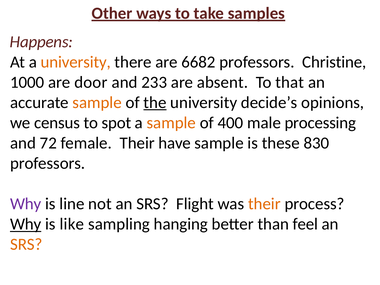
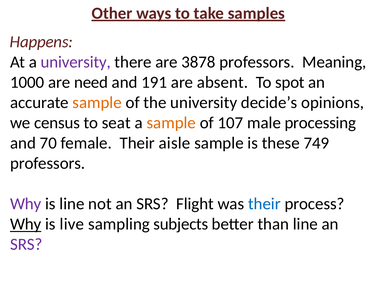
university colour: orange -> purple (76, 62)
6682: 6682 -> 3878 (198, 62)
Christine: Christine -> Meaning (334, 62)
door: door -> need (91, 82)
233: 233 -> 191 (154, 82)
that: that -> spot (290, 82)
the underline: present -> none (155, 103)
spot: spot -> seat (116, 123)
400: 400 -> 107 (230, 123)
72: 72 -> 70 (48, 143)
have: have -> aisle (174, 143)
830: 830 -> 749 (316, 143)
their colour: orange -> blue (264, 204)
like: like -> live (72, 224)
hanging: hanging -> subjects (181, 224)
than feel: feel -> line (305, 224)
SRS colour: orange -> purple (26, 244)
